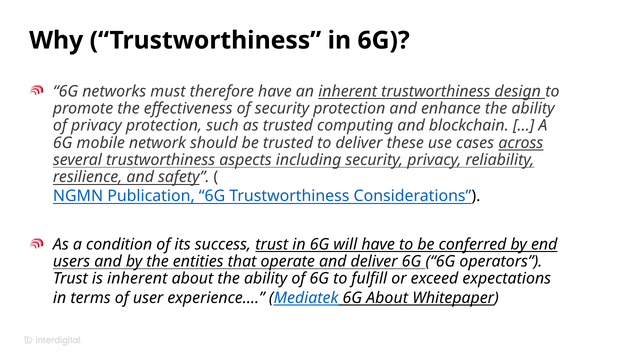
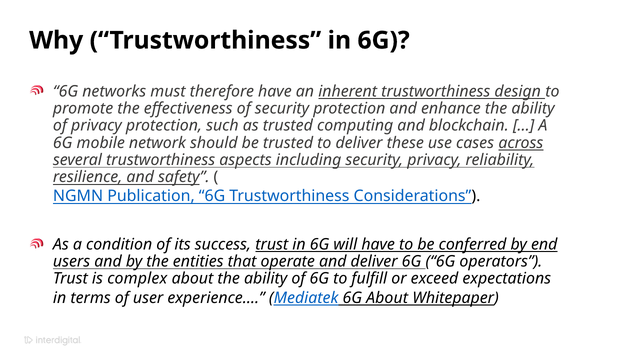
is inherent: inherent -> complex (137, 279)
